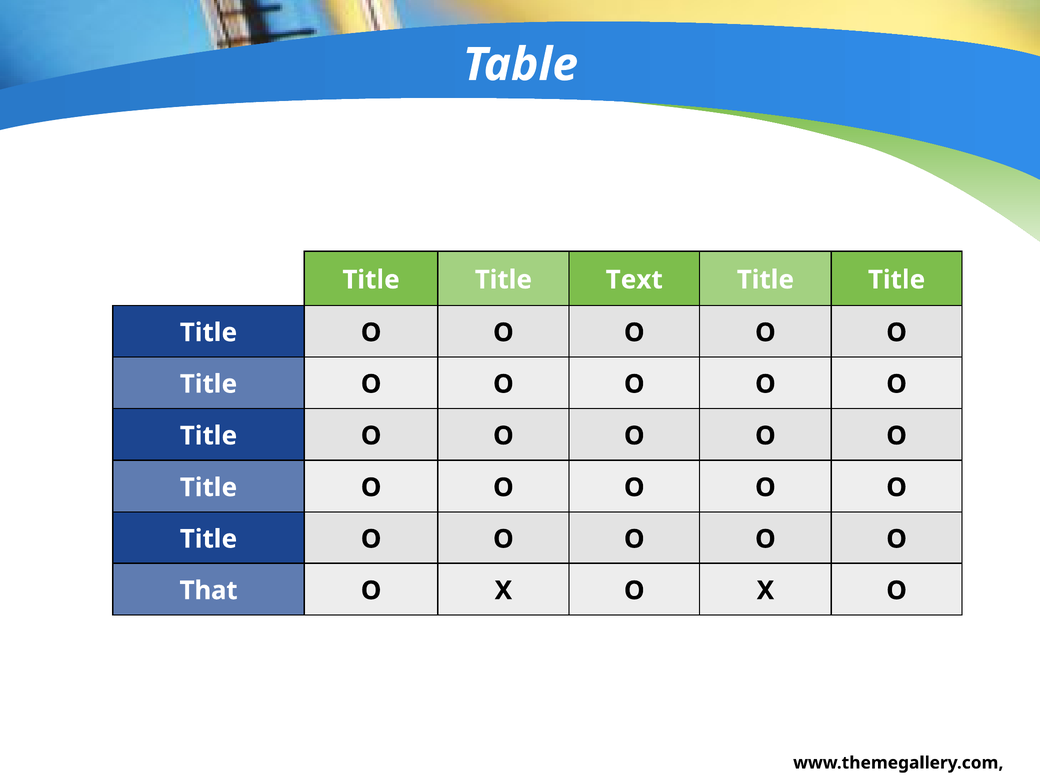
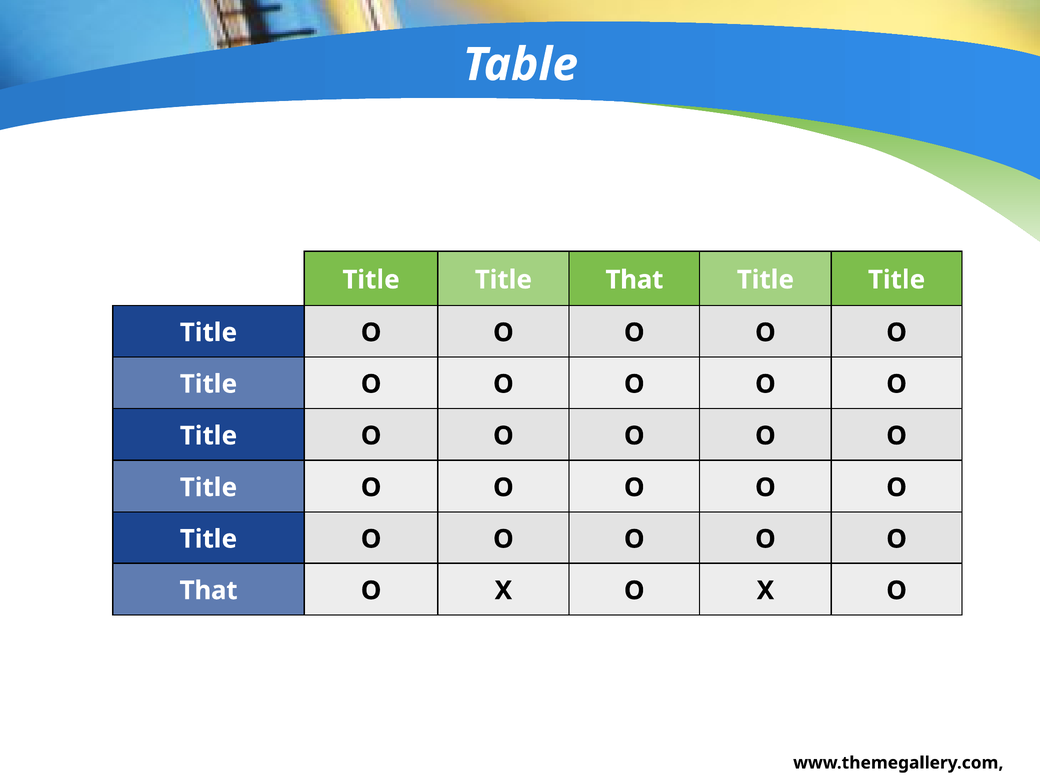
Title Text: Text -> That (634, 280)
